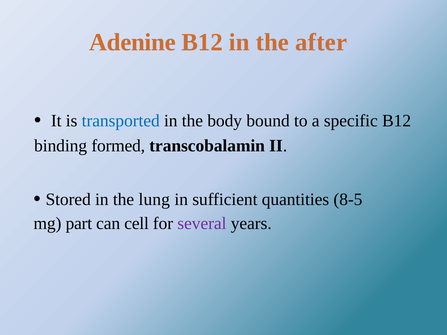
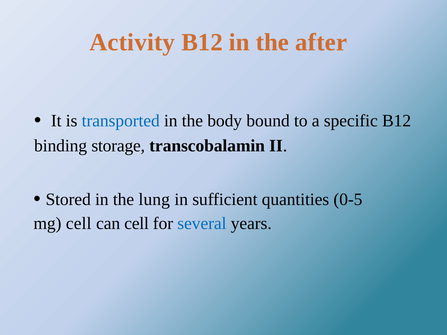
Adenine: Adenine -> Activity (132, 42)
formed: formed -> storage (118, 146)
8-5: 8-5 -> 0-5 (348, 199)
mg part: part -> cell (79, 224)
several colour: purple -> blue (202, 224)
